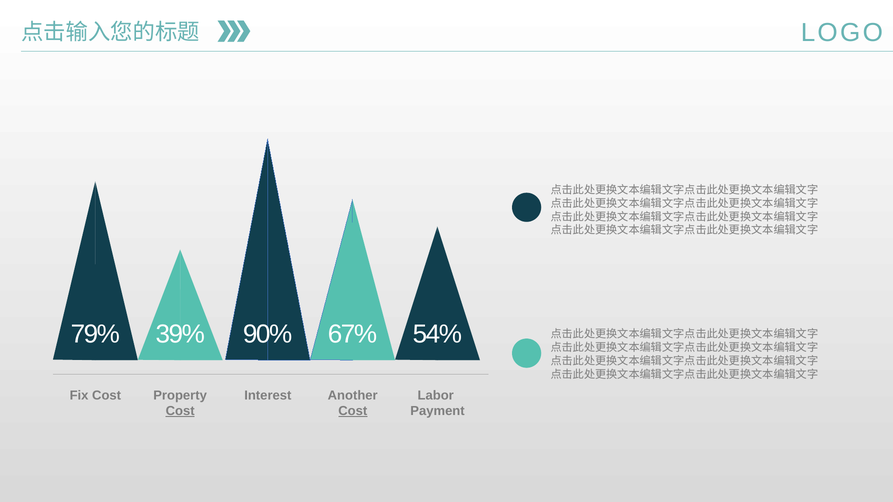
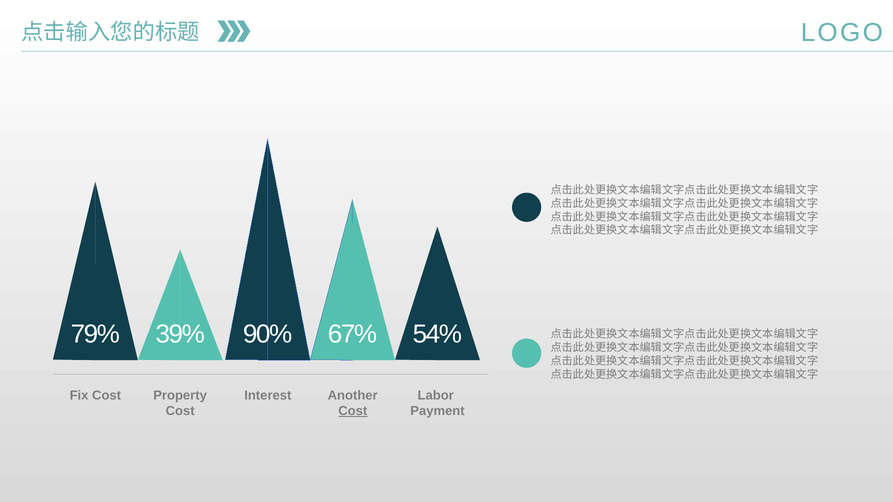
Cost underline: present -> none (180, 411)
